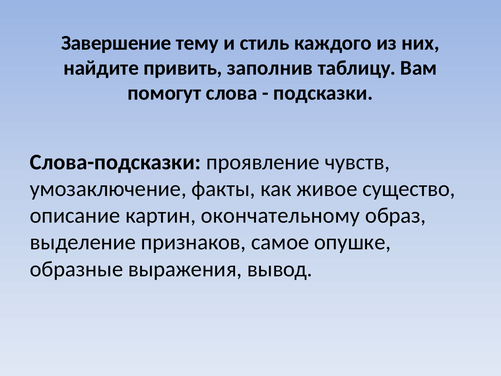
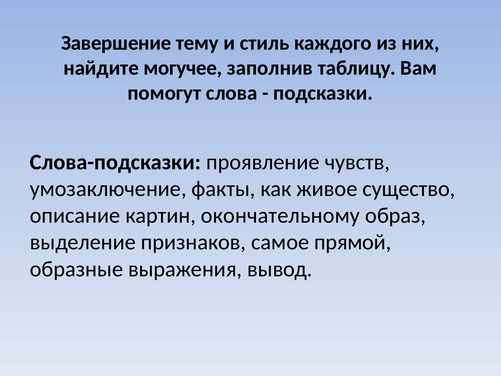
привить: привить -> могучее (183, 68)
опушке: опушке -> прямой (353, 242)
